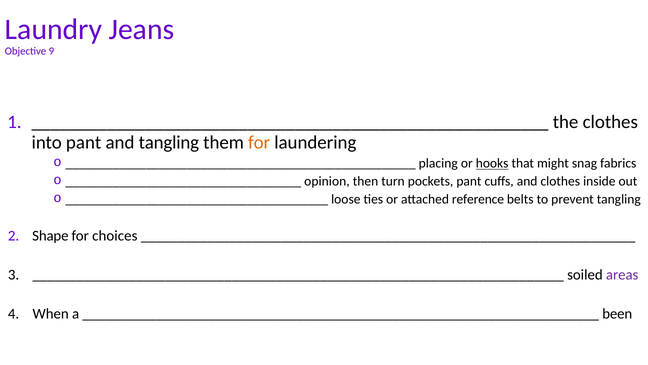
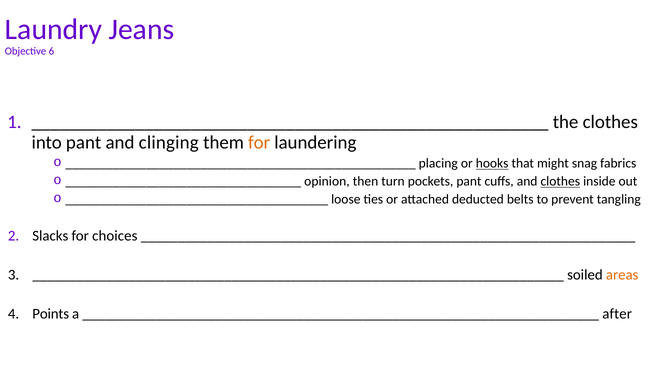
9: 9 -> 6 (51, 51)
and tangling: tangling -> clinging (169, 142)
clothes underline: none -> present (560, 181)
reference: reference -> deducted (478, 199)
Shape: Shape -> Slacks (50, 236)
areas colour: purple -> orange (622, 274)
When: When -> Points (51, 313)
been: been -> after (617, 313)
